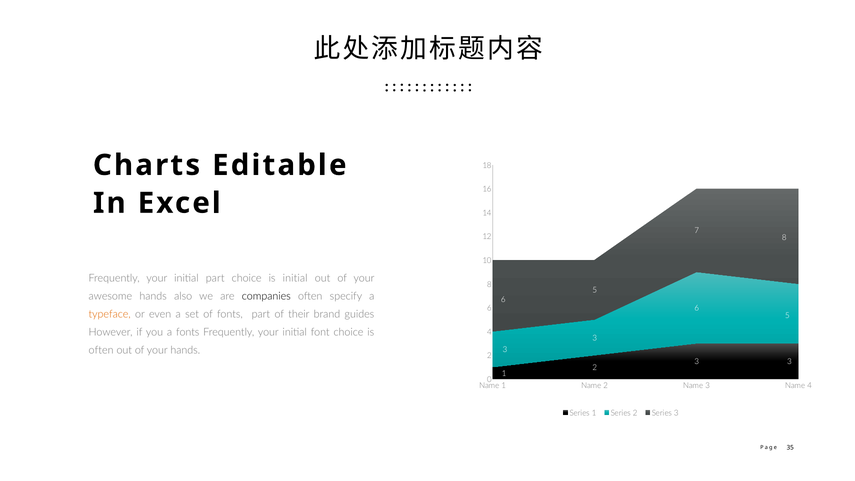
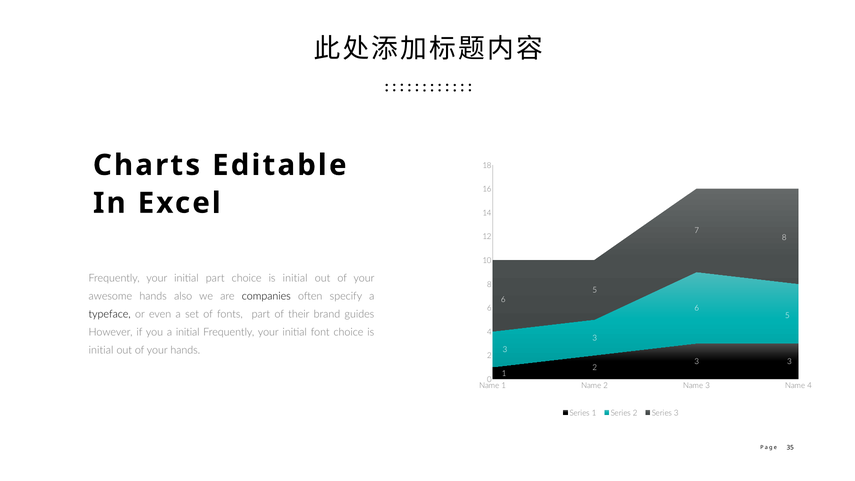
typeface colour: orange -> black (110, 314)
a fonts: fonts -> initial (188, 332)
often: often -> initial (101, 350)
